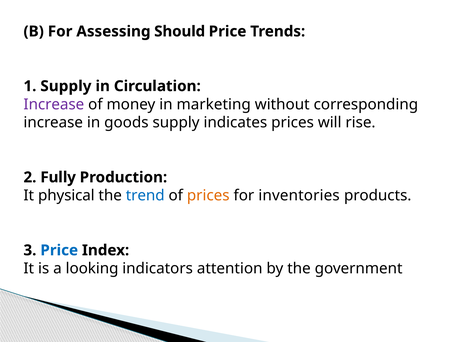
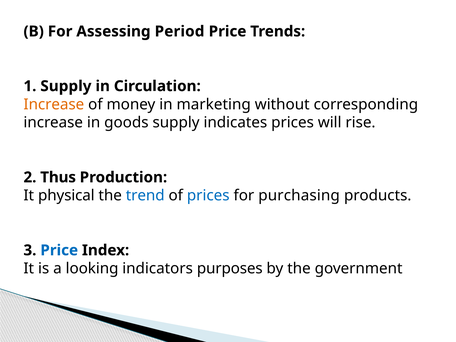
Should: Should -> Period (180, 31)
Increase colour: purple -> orange (54, 104)
Fully: Fully -> Thus (58, 177)
prices colour: orange -> blue (208, 196)
inventories: inventories -> purchasing (299, 196)
attention: attention -> purposes (230, 269)
